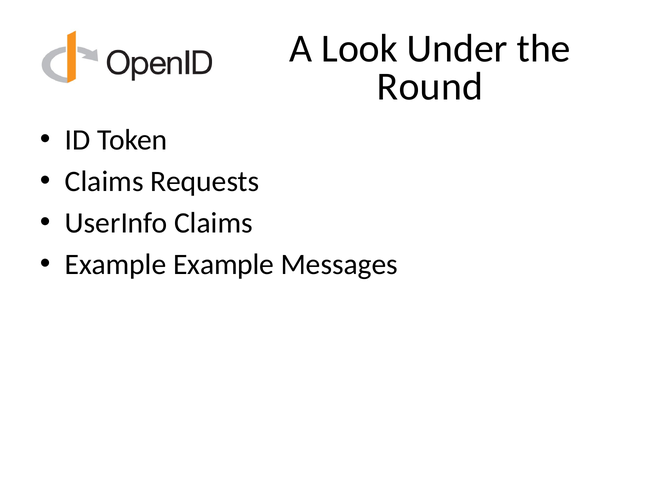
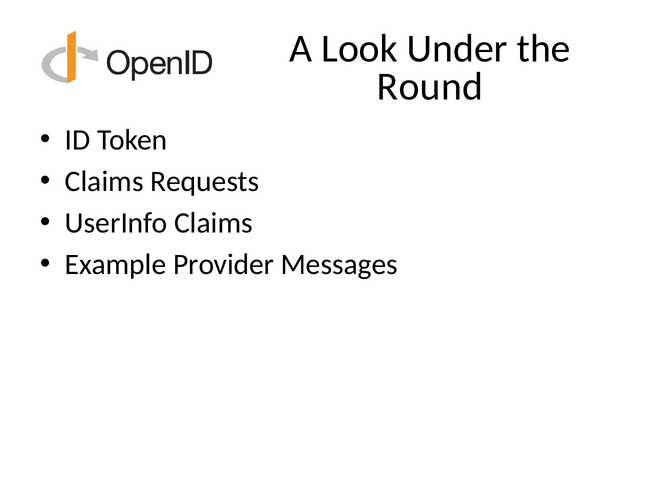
Example Example: Example -> Provider (224, 264)
